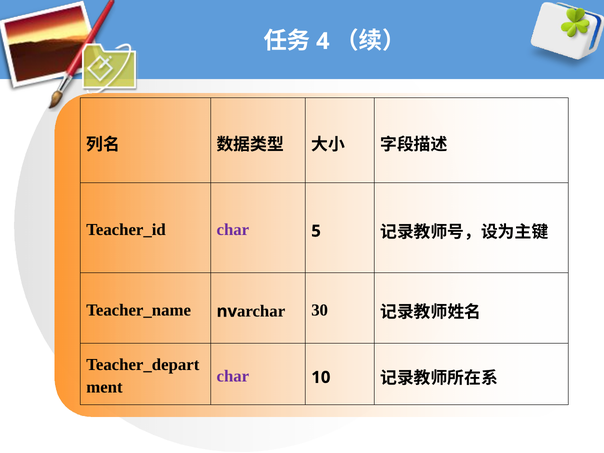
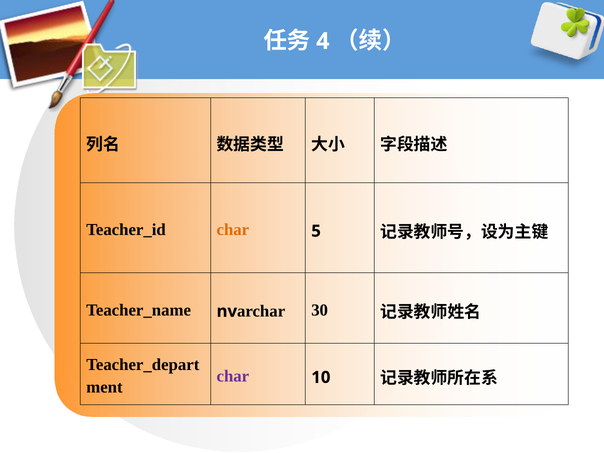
char colour: purple -> orange (233, 230)
